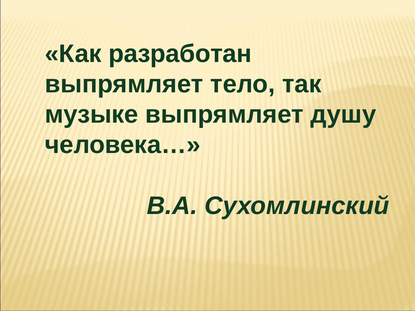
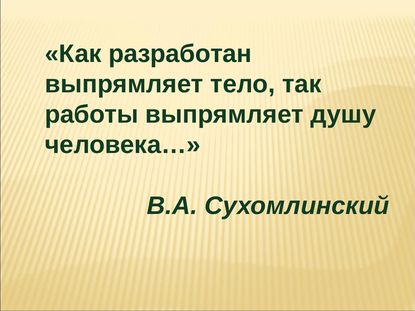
музыке: музыке -> работы (92, 115)
